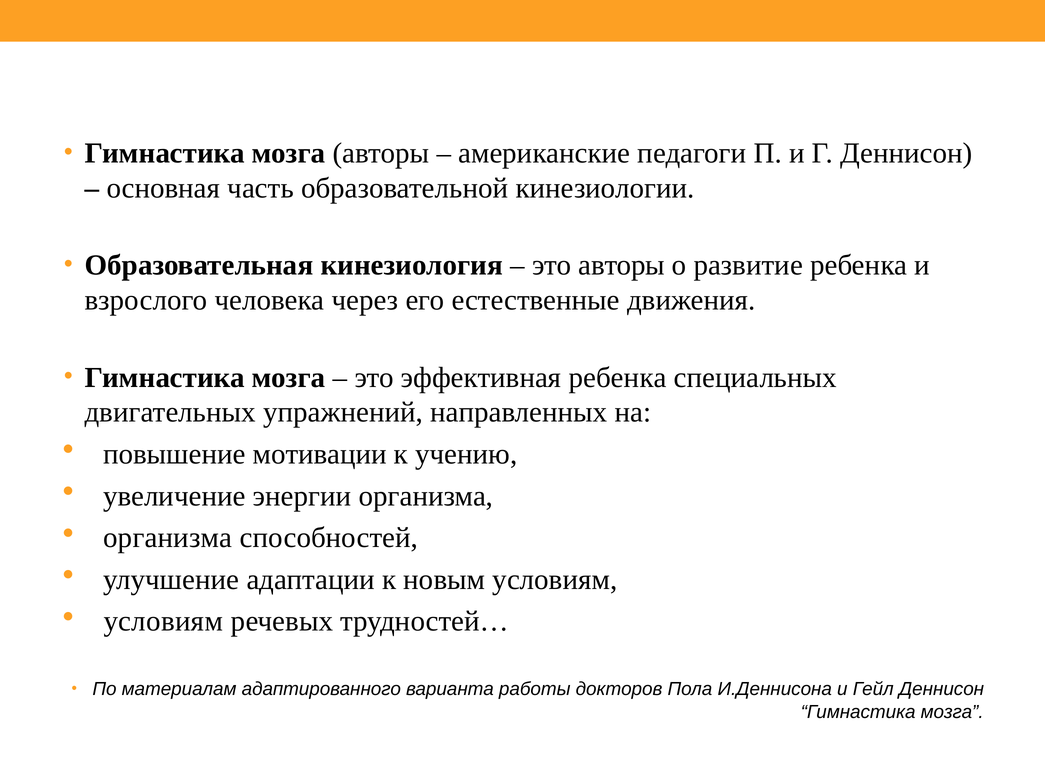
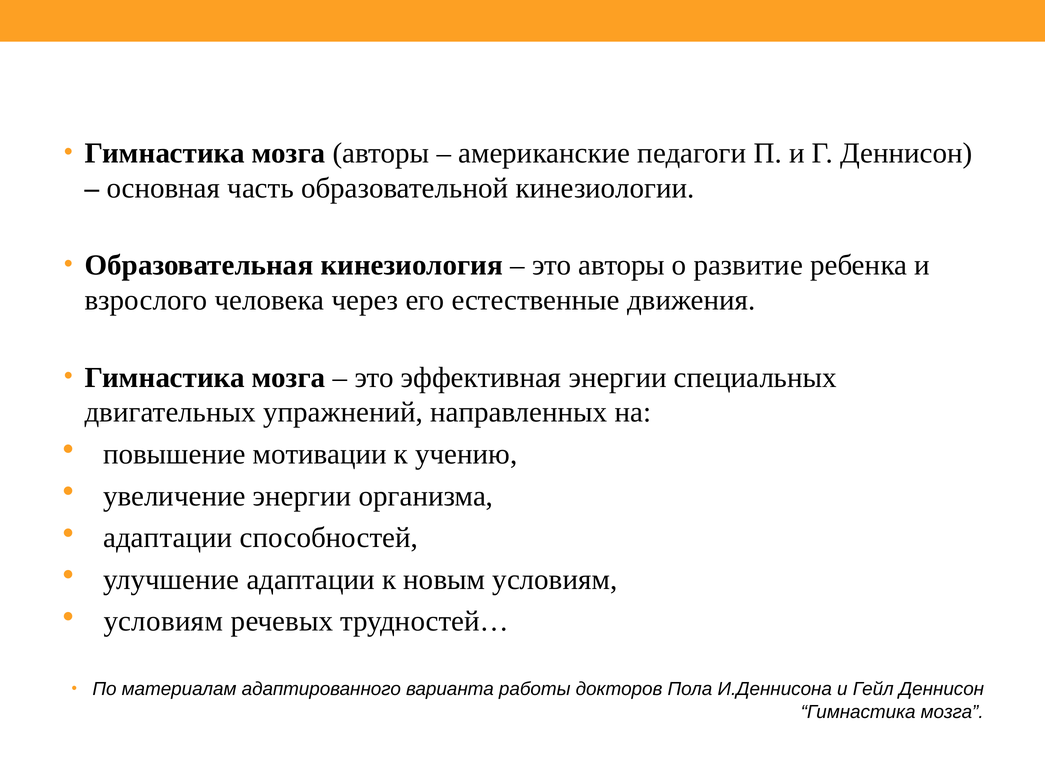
эффективная ребенка: ребенка -> энергии (618, 377)
организма: организма -> адаптации (168, 538)
